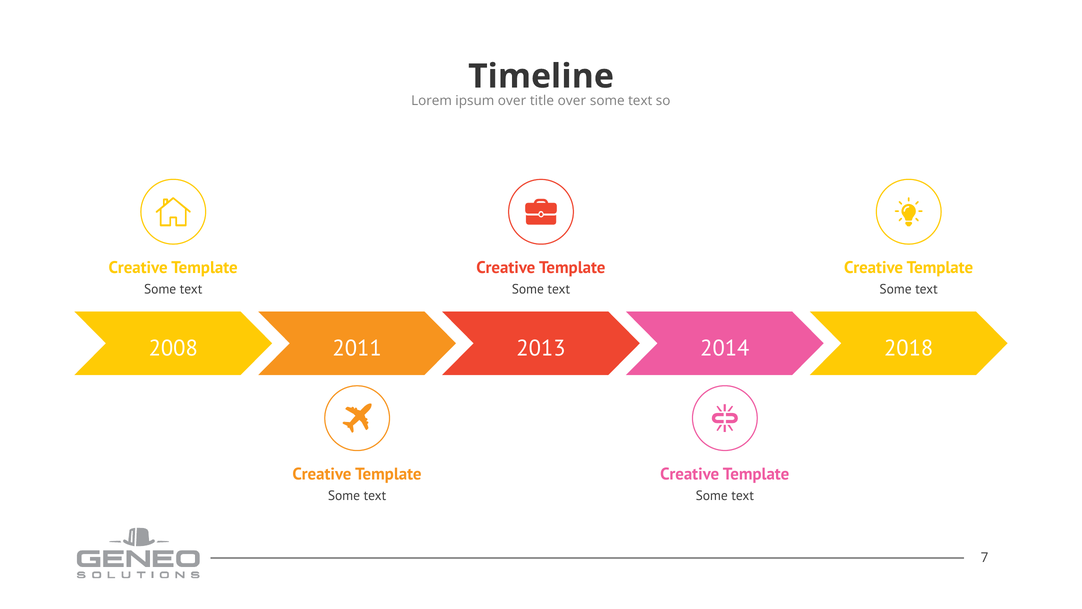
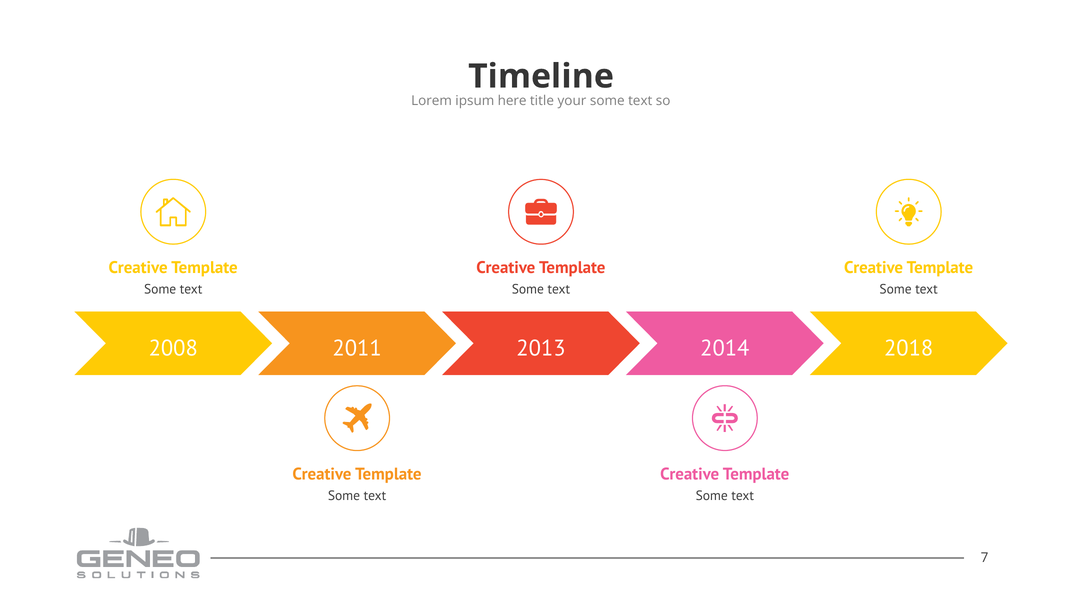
ipsum over: over -> here (512, 101)
title over: over -> your (572, 101)
